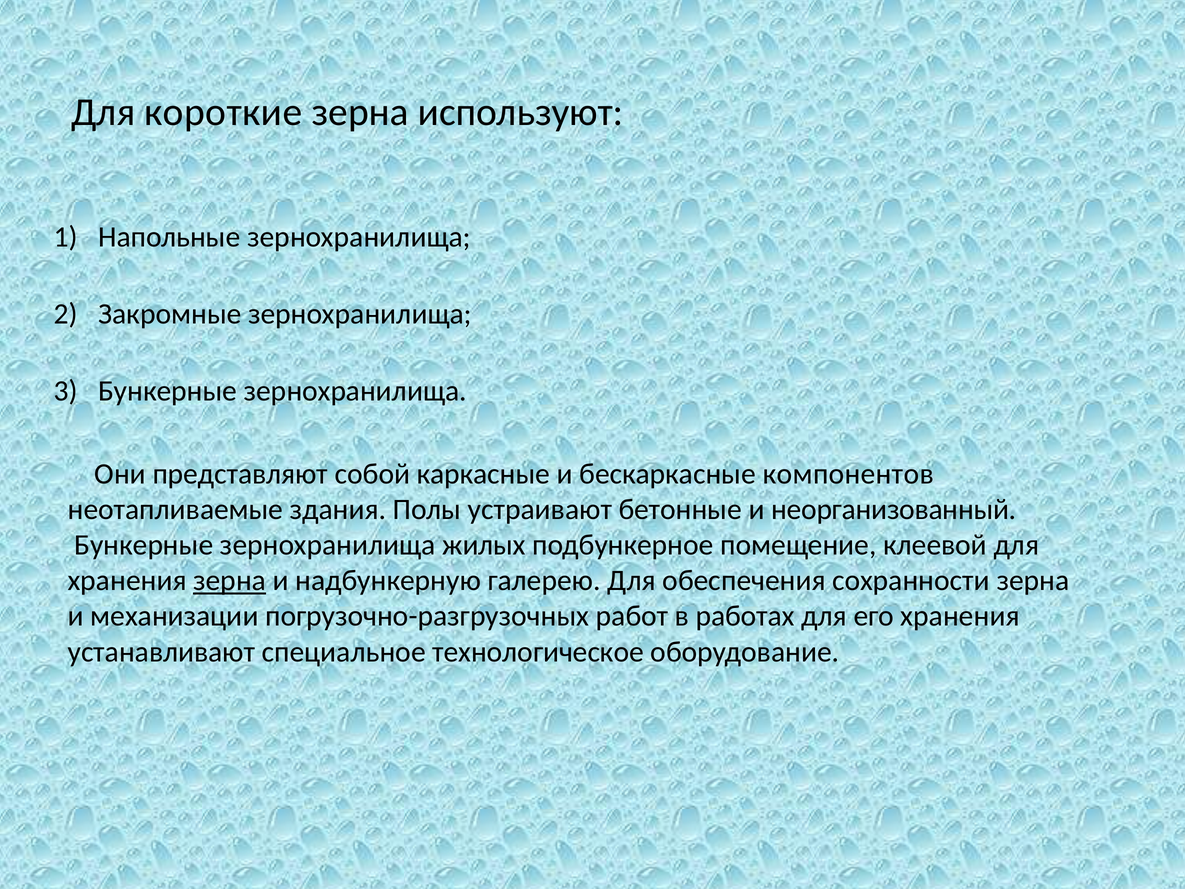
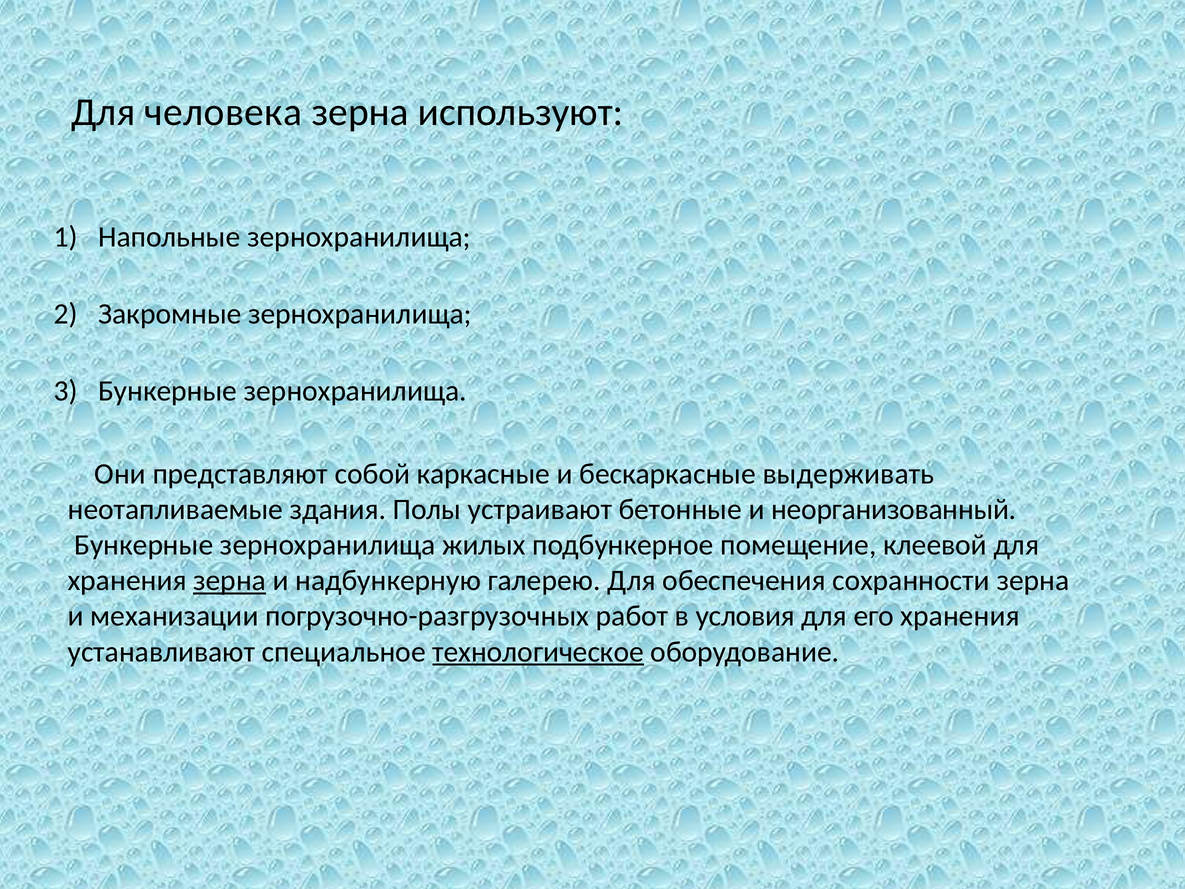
короткие: короткие -> человека (223, 112)
компонентов: компонентов -> выдерживать (848, 474)
работах: работах -> условия (745, 616)
технологическое underline: none -> present (538, 652)
